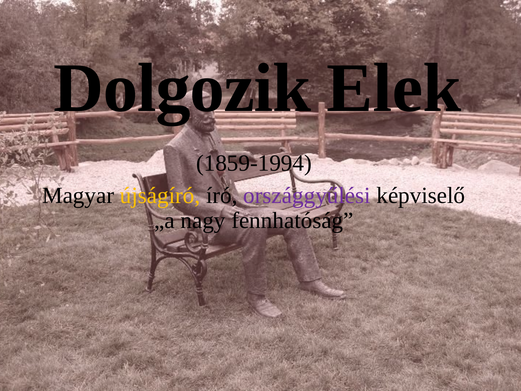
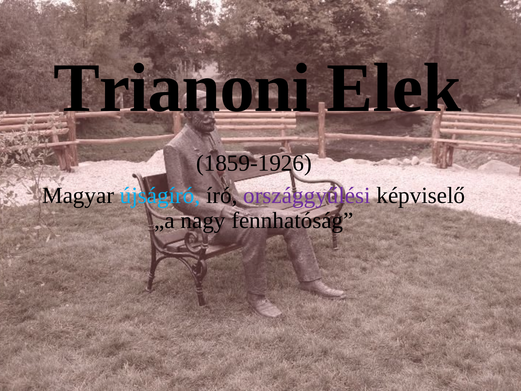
Dolgozik: Dolgozik -> Trianoni (182, 88)
1859-1994: 1859-1994 -> 1859-1926 (254, 163)
újságíró colour: yellow -> light blue (160, 195)
